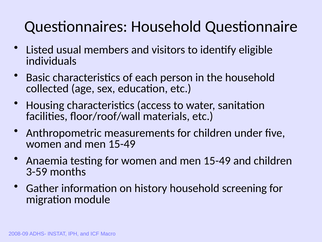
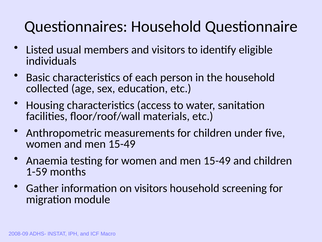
3-59: 3-59 -> 1-59 (37, 171)
on history: history -> visitors (151, 188)
